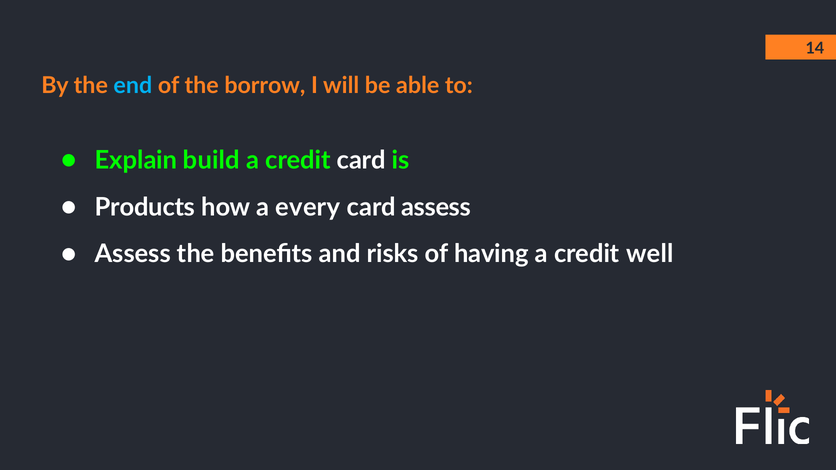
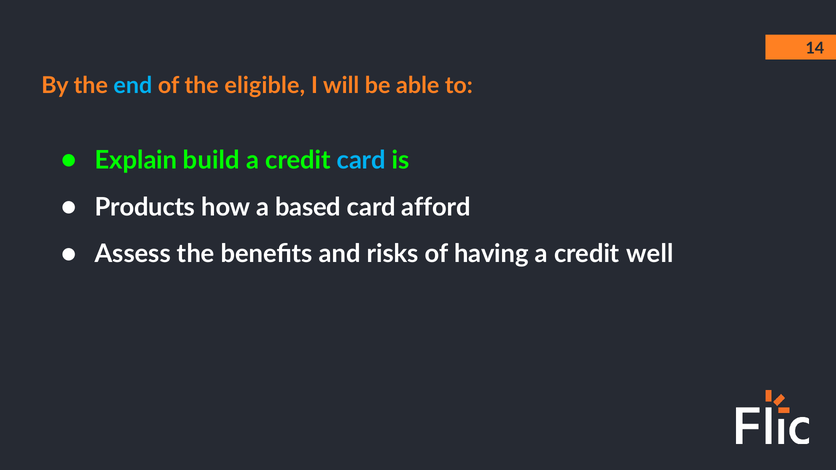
borrow: borrow -> eligible (265, 86)
card colour: white -> light blue (361, 160)
every: every -> based (308, 207)
card assess: assess -> afford (436, 207)
